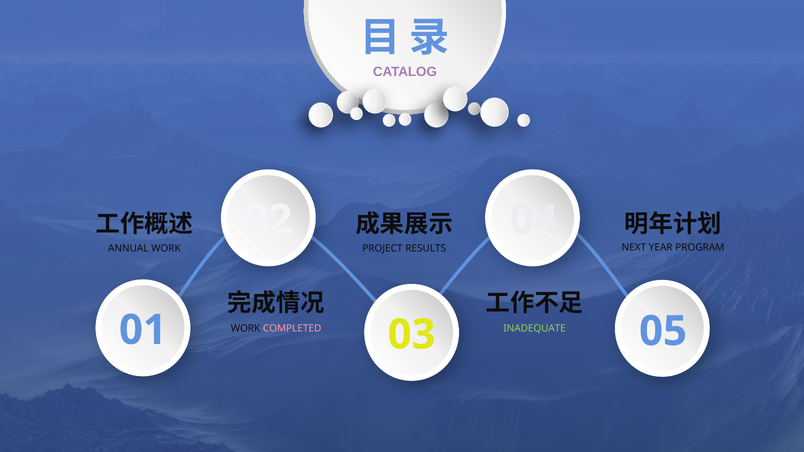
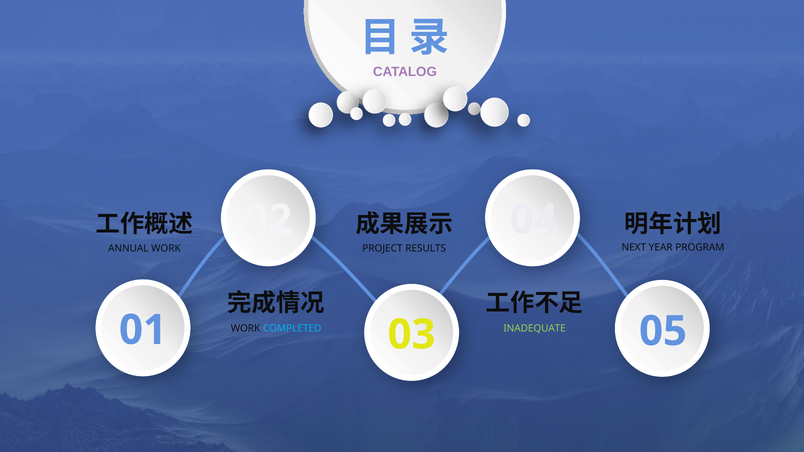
COMPLETED colour: pink -> light blue (292, 328)
